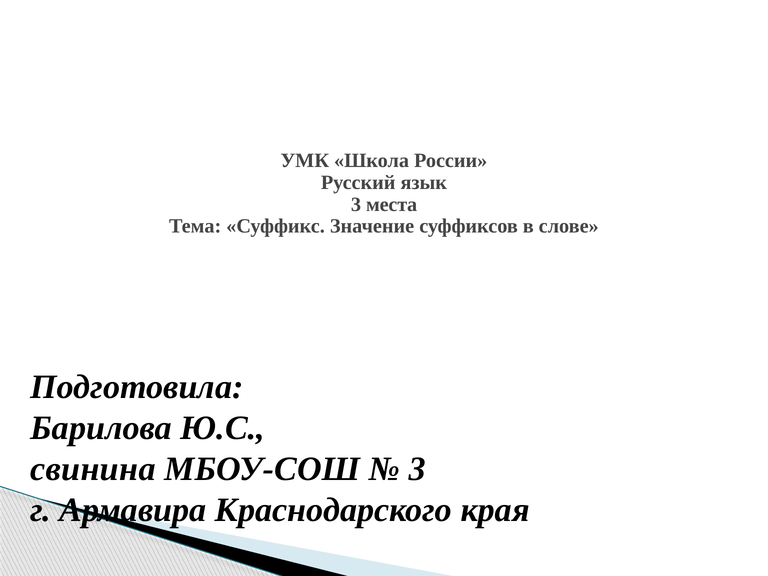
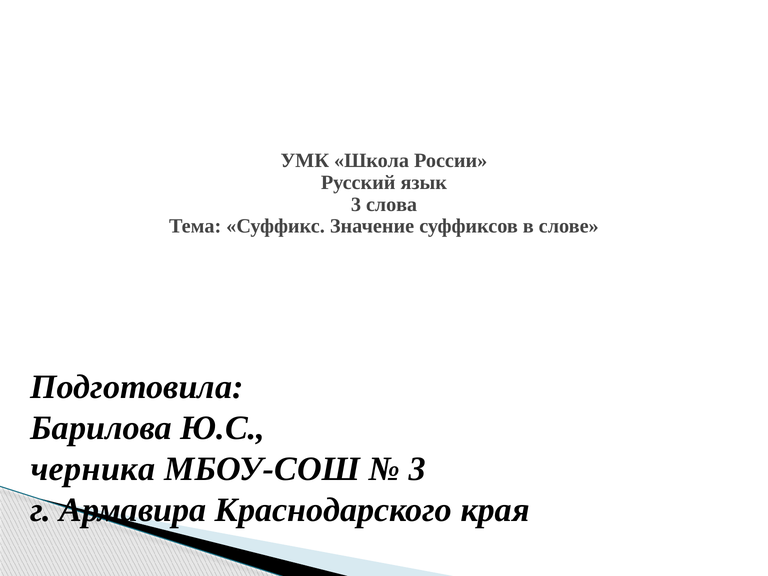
места: места -> слова (392, 204)
свинина: свинина -> черника (93, 469)
